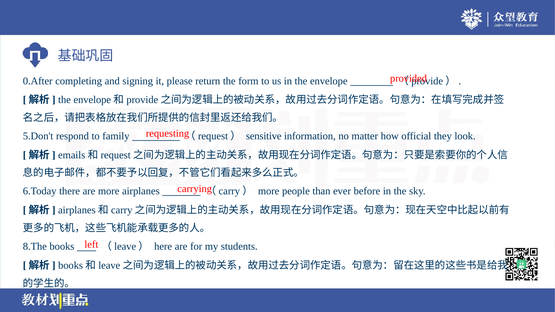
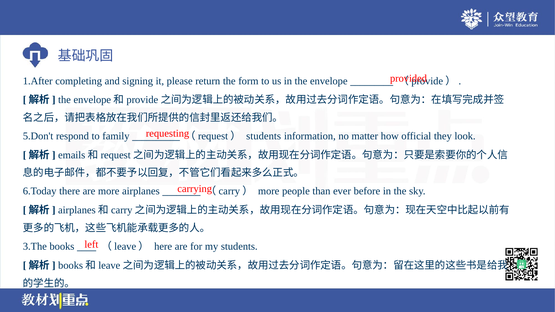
0.After: 0.After -> 1.After (38, 81)
（request） sensitive: sensitive -> students (264, 136)
8.The: 8.The -> 3.The (35, 247)
